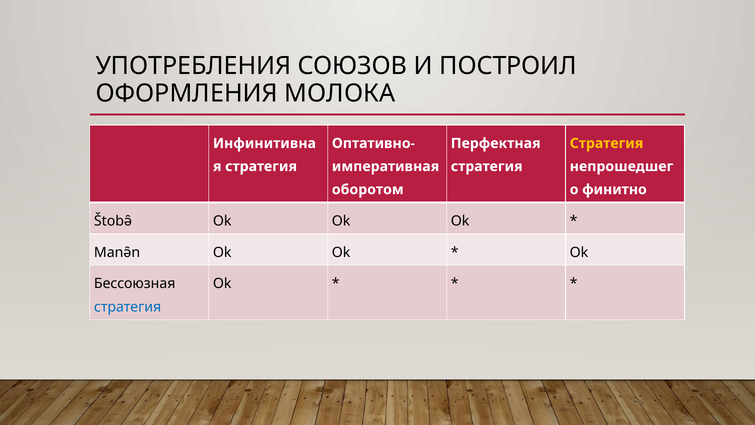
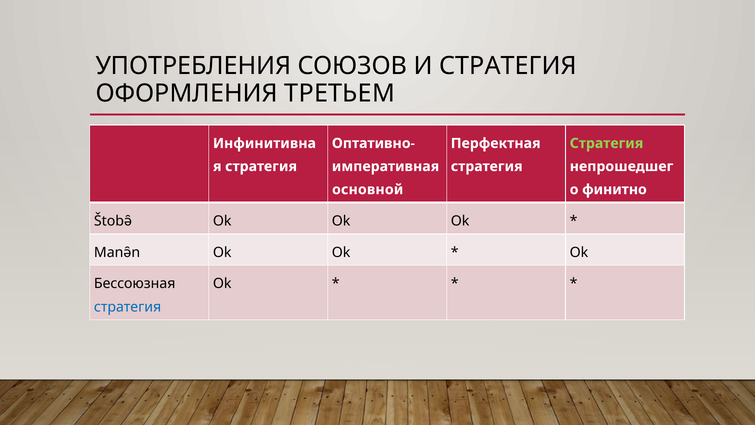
И ПОСТРОИЛ: ПОСТРОИЛ -> СТРАТЕГИЯ (508, 66)
МОЛОКА: МОЛОКА -> ТРЕТЬЕМ (340, 93)
Стратегия colour: yellow -> light green (606, 143)
оборотом: оборотом -> основной (368, 189)
